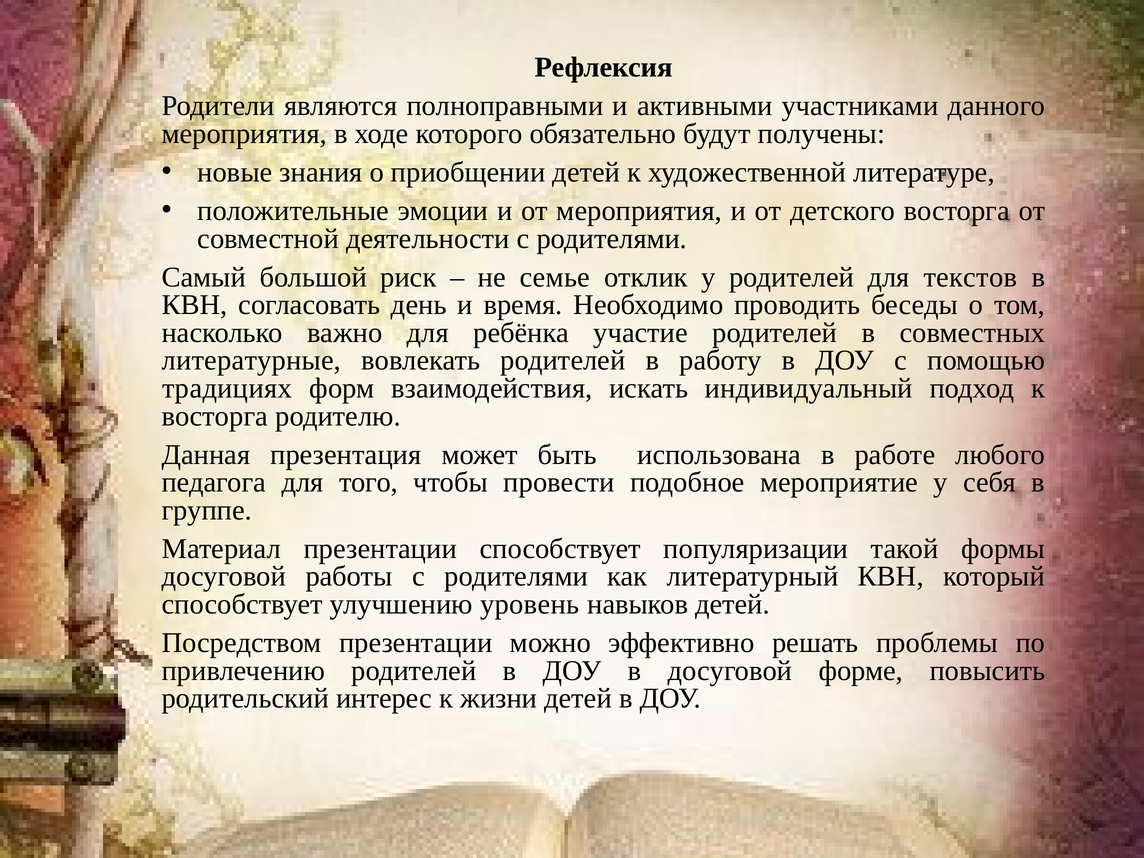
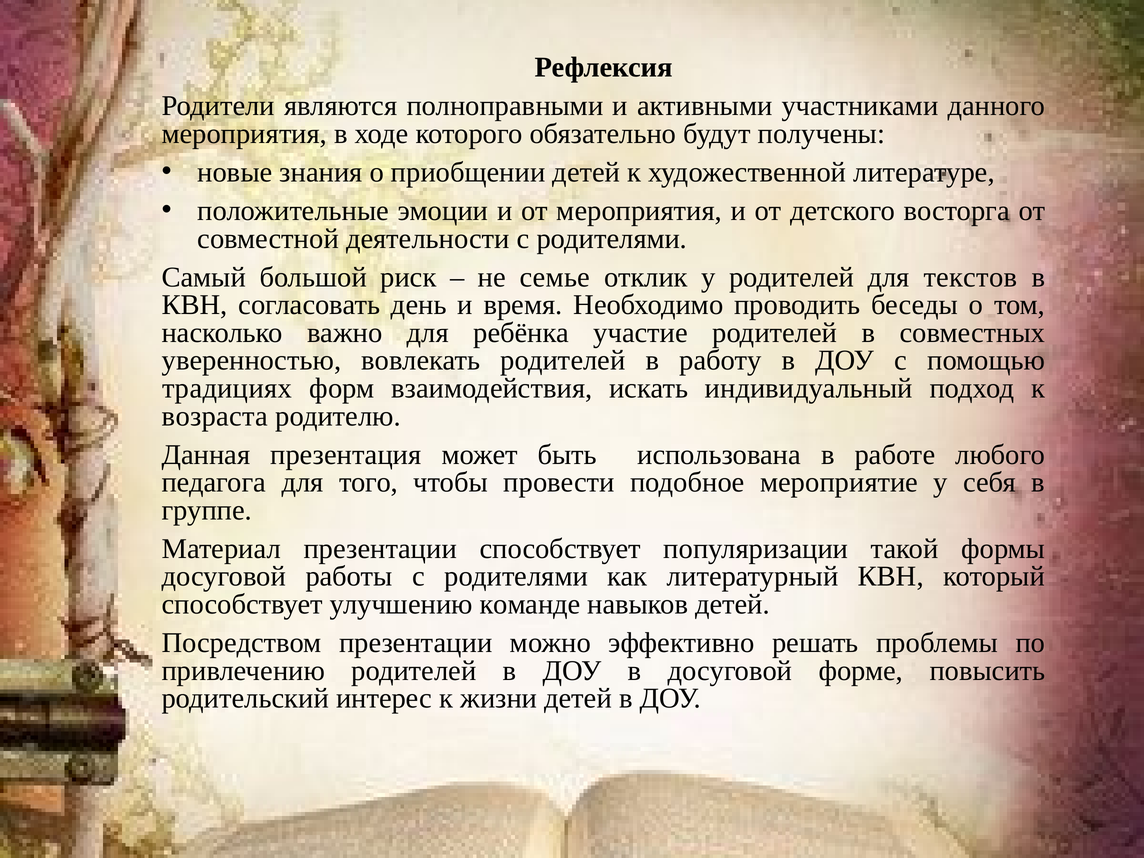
литературные: литературные -> уверенностью (251, 361)
восторга: восторга -> возраста (215, 416)
уровень: уровень -> команде (530, 604)
